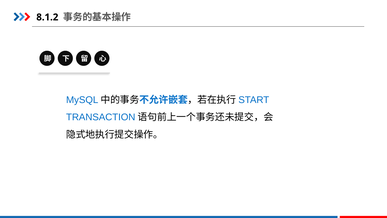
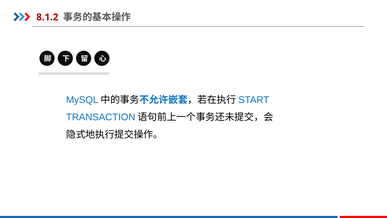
8.1.2 colour: black -> red (47, 17)
